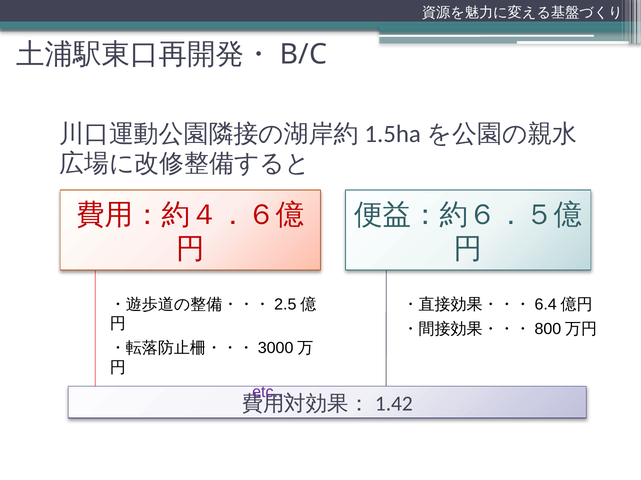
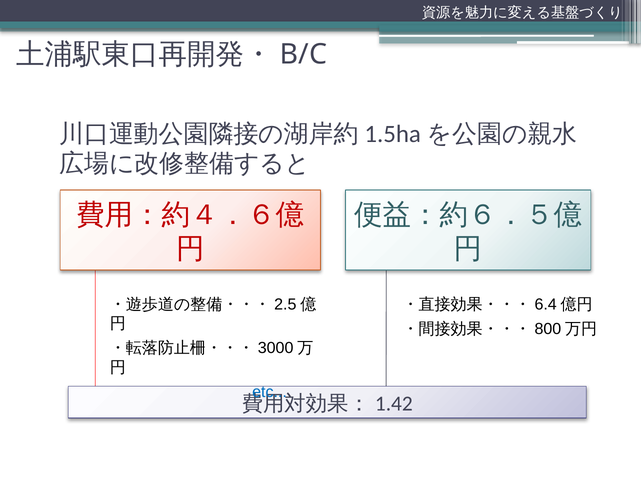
etc colour: purple -> blue (270, 392)
